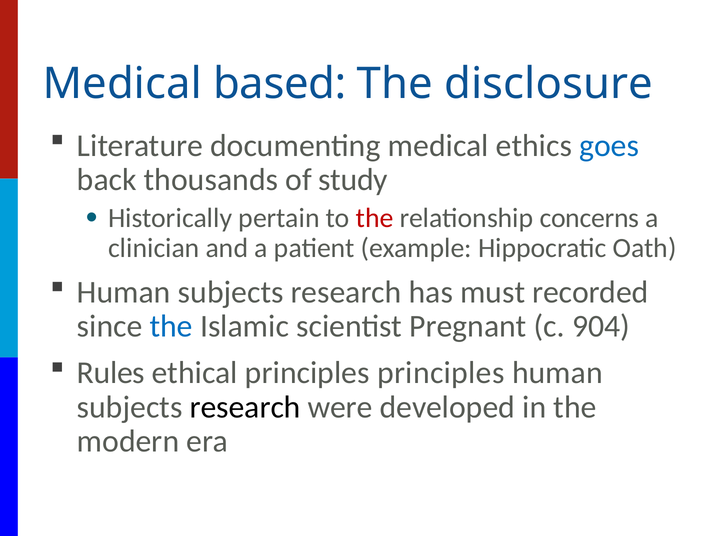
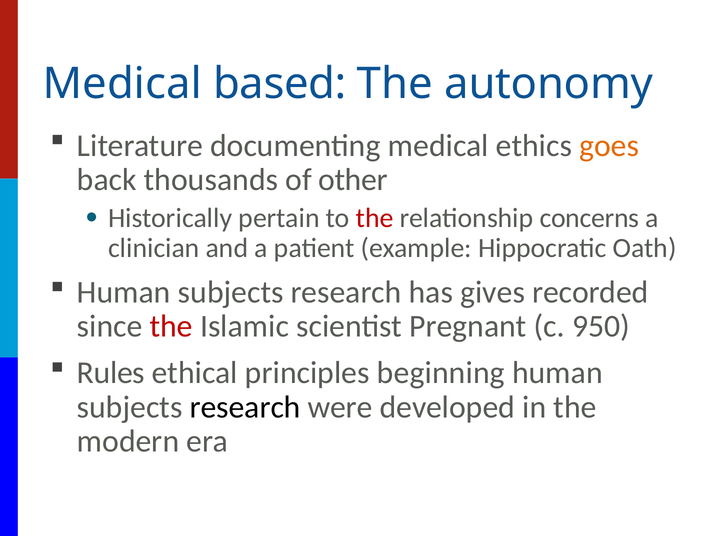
disclosure: disclosure -> autonomy (549, 84)
goes colour: blue -> orange (609, 146)
study: study -> other (353, 180)
must: must -> gives (493, 292)
the colour: blue -> red (171, 327)
904: 904 -> 950 (601, 327)
principles principles: principles -> beginning (441, 373)
